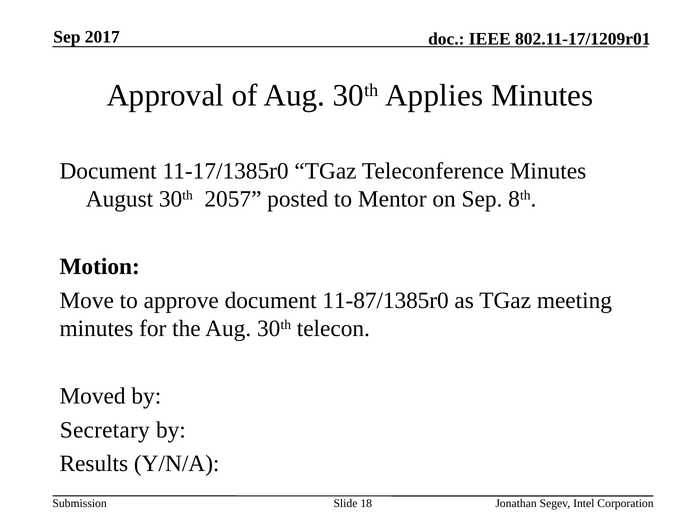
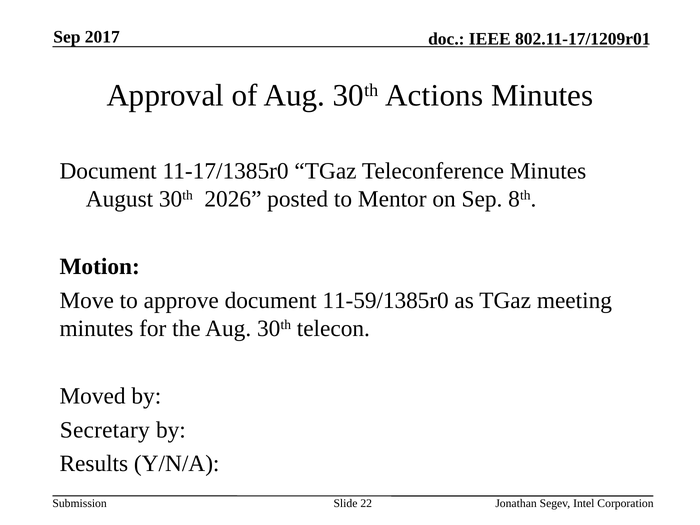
Applies: Applies -> Actions (434, 95)
2057: 2057 -> 2026 (233, 199)
11-87/1385r0: 11-87/1385r0 -> 11-59/1385r0 (386, 300)
18: 18 -> 22 (366, 504)
